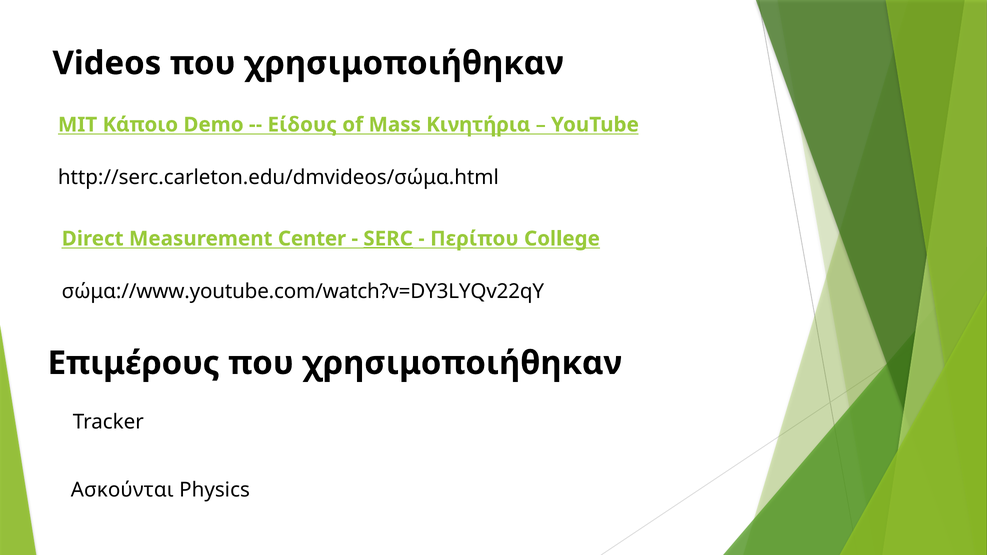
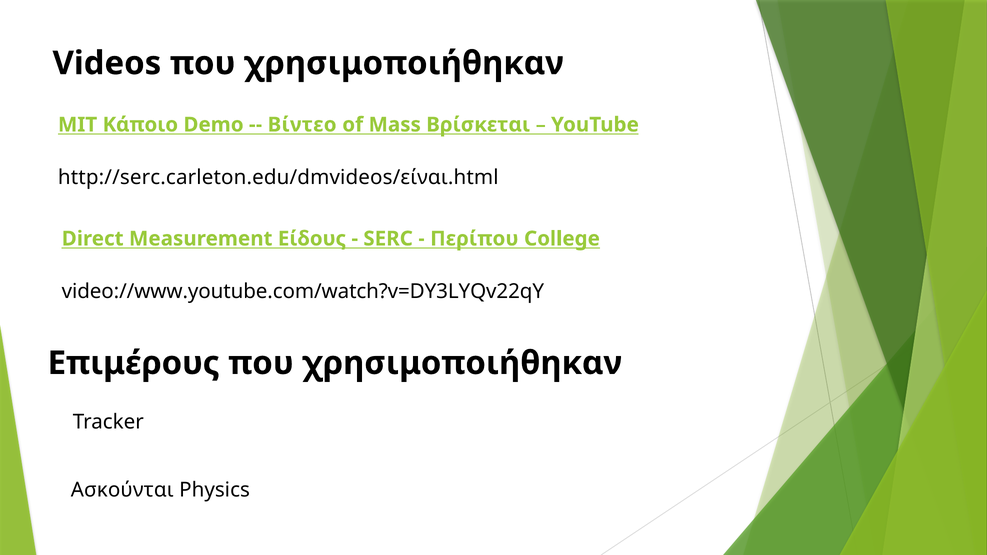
Είδους: Είδους -> Βίντεο (302, 125)
Κινητήρια: Κινητήρια -> Βρίσκεται (478, 125)
http://serc.carleton.edu/dmvideos/σώμα.html: http://serc.carleton.edu/dmvideos/σώμα.html -> http://serc.carleton.edu/dmvideos/είναι.html (278, 178)
Center: Center -> Είδους (312, 239)
SERC underline: present -> none (388, 239)
σώμα://www.youtube.com/watch?v=DY3LYQv22qY: σώμα://www.youtube.com/watch?v=DY3LYQv22qY -> video://www.youtube.com/watch?v=DY3LYQv22qY (303, 292)
